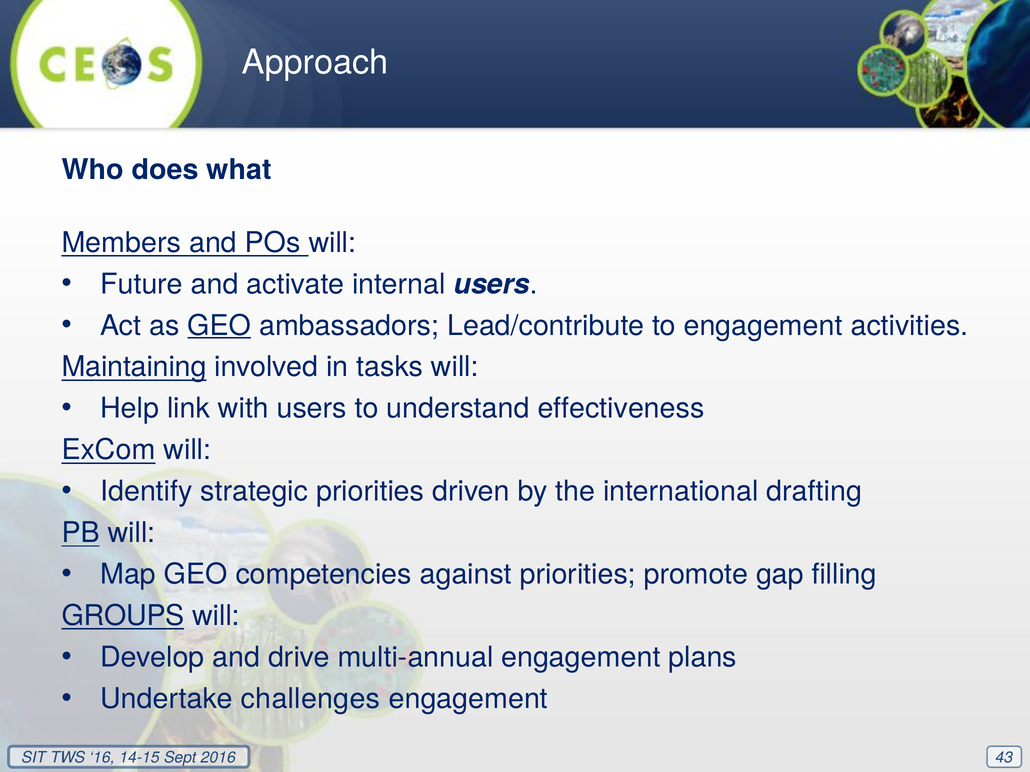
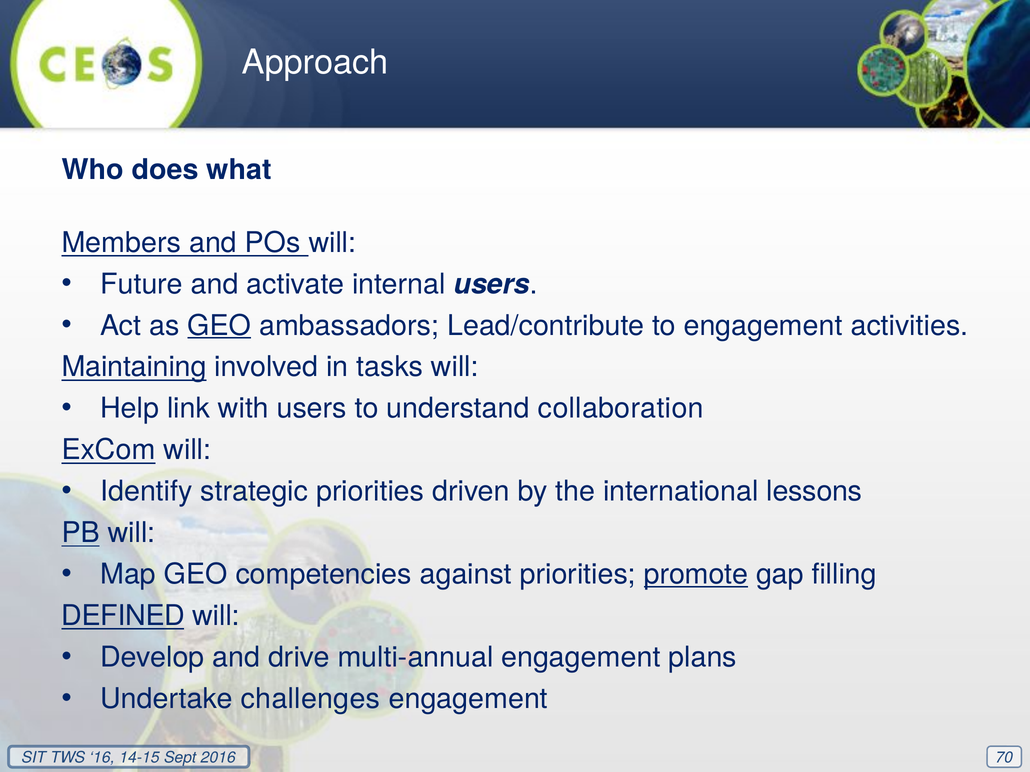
effectiveness: effectiveness -> collaboration (621, 409)
drafting: drafting -> lessons (814, 492)
promote underline: none -> present (696, 575)
GROUPS: GROUPS -> DEFINED (123, 616)
43: 43 -> 70 (1004, 758)
